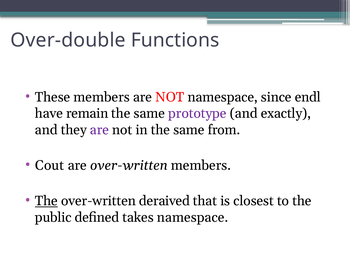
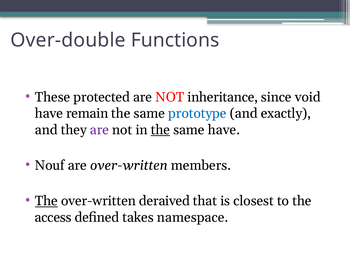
These members: members -> protected (102, 97)
NOT namespace: namespace -> inheritance (223, 97)
endl: endl -> void (308, 97)
prototype colour: purple -> blue (197, 113)
the underline: none -> present (160, 130)
same from: from -> have (224, 130)
Cout: Cout -> Nouf (50, 165)
public: public -> access (53, 217)
